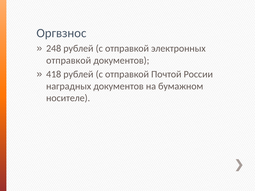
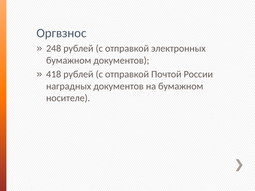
отправкой: отправкой -> бумажном (69, 60)
